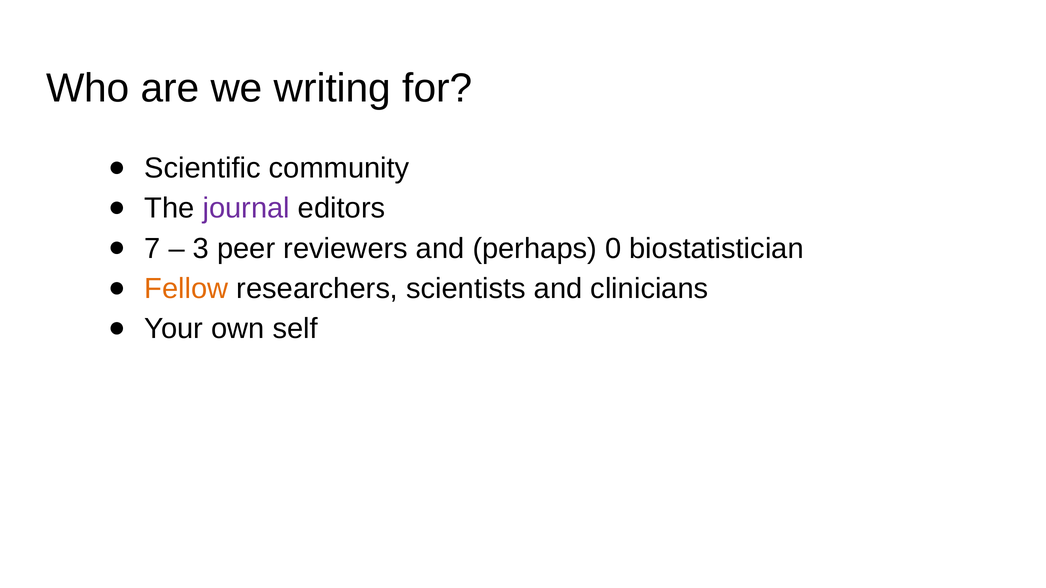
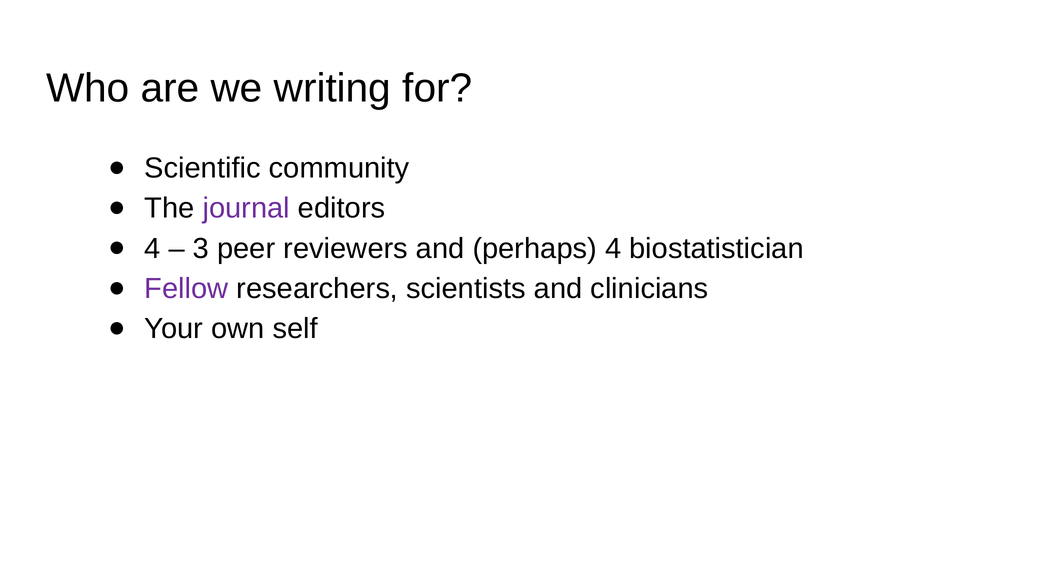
7: 7 -> 4 (153, 249)
perhaps 0: 0 -> 4 (613, 249)
Fellow colour: orange -> purple (186, 289)
